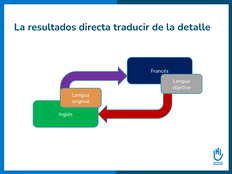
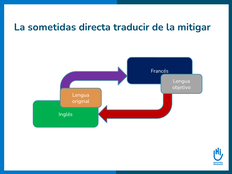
resultados: resultados -> sometidas (52, 27)
detalle: detalle -> mitigar (194, 27)
